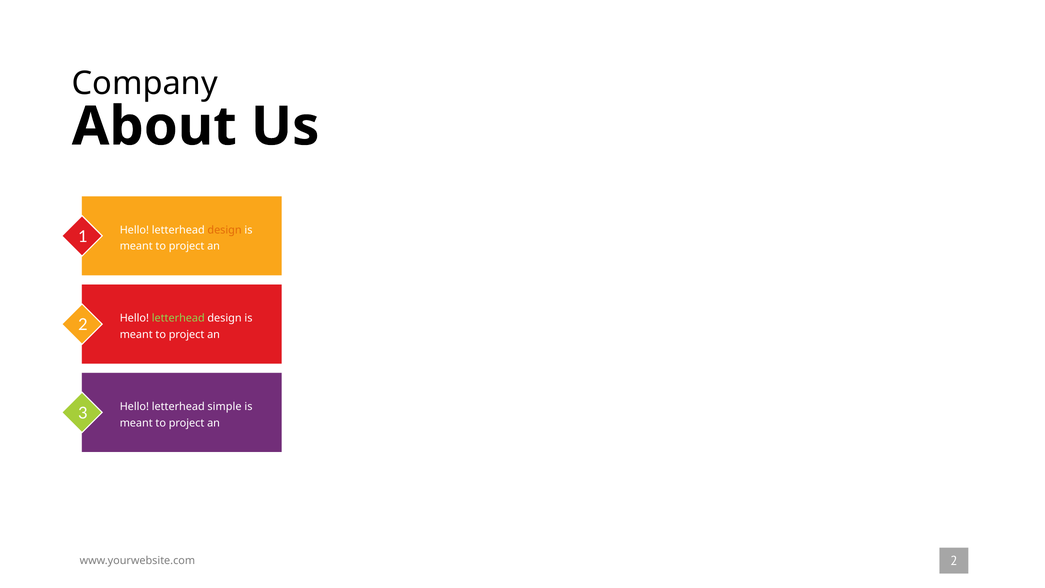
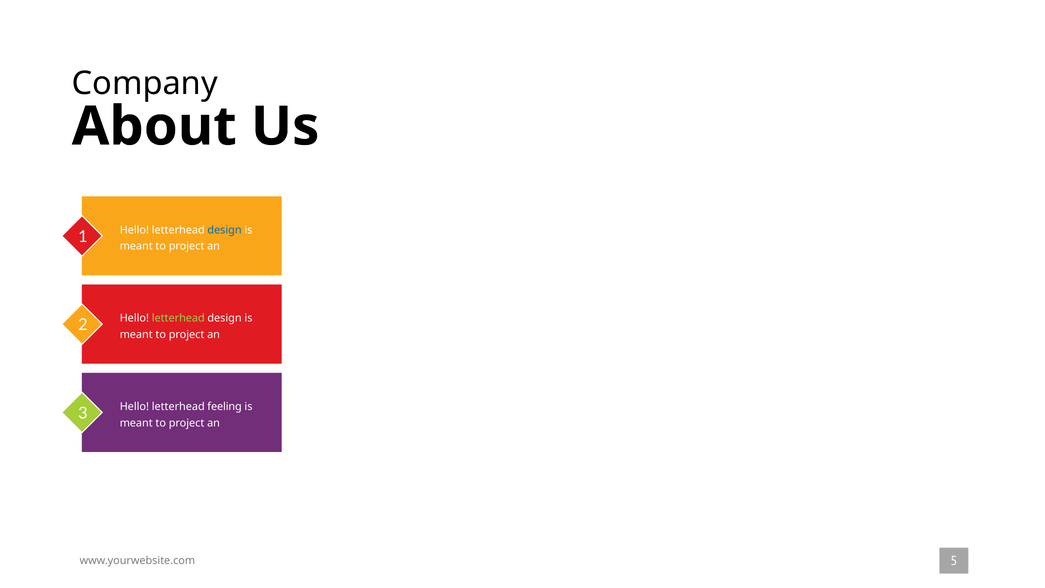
design colour: orange -> blue (225, 230)
simple: simple -> feeling (225, 406)
www.yourwebsite.com 2: 2 -> 5 (954, 561)
